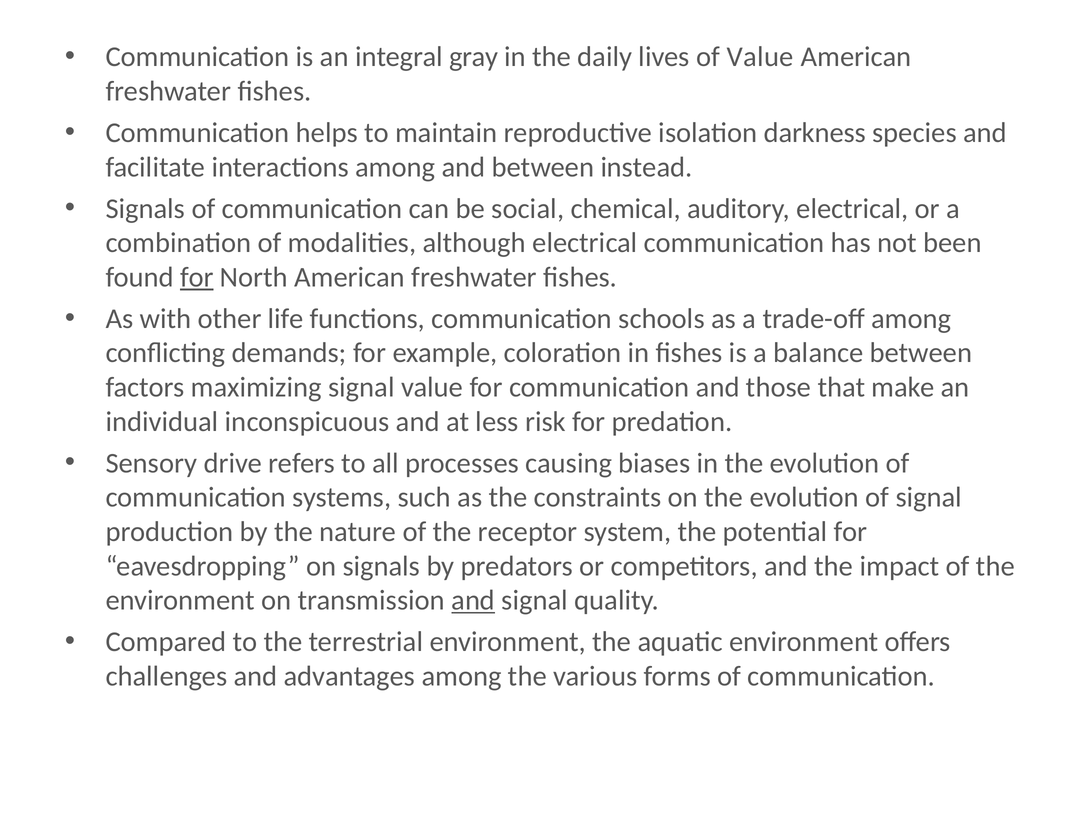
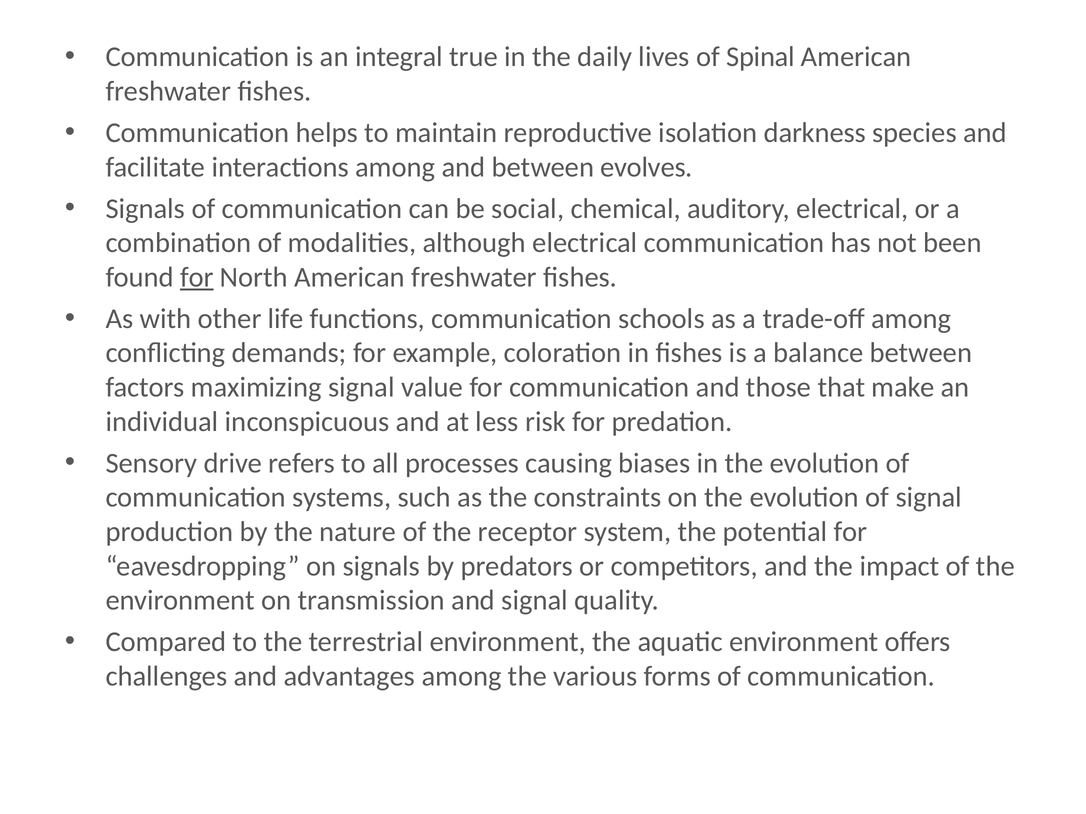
gray: gray -> true (474, 57)
of Value: Value -> Spinal (760, 57)
instead: instead -> evolves (647, 167)
and underline: present -> none (473, 601)
